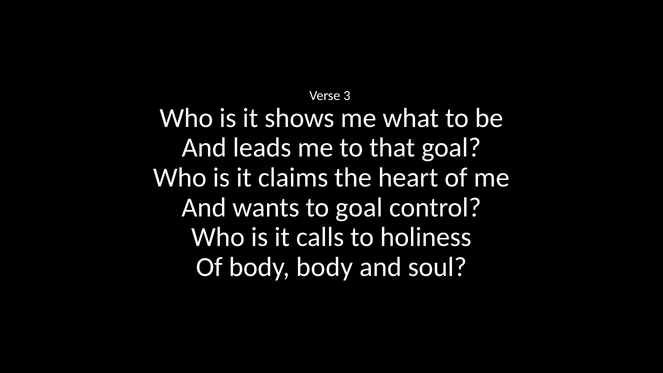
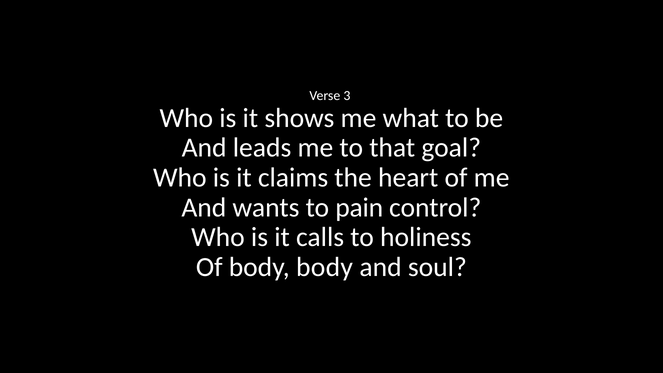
to goal: goal -> pain (359, 207)
